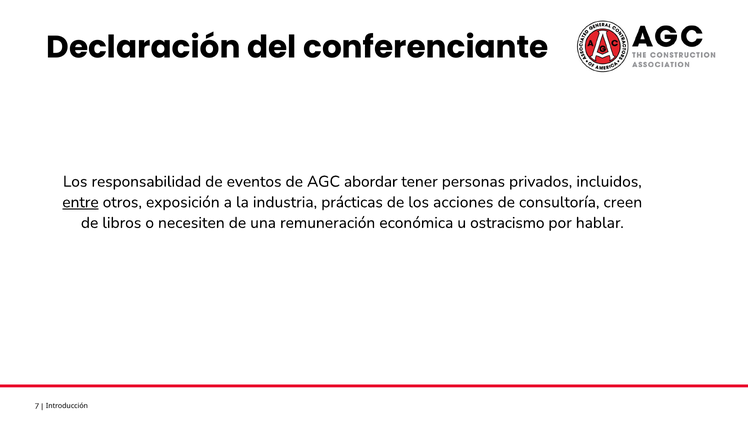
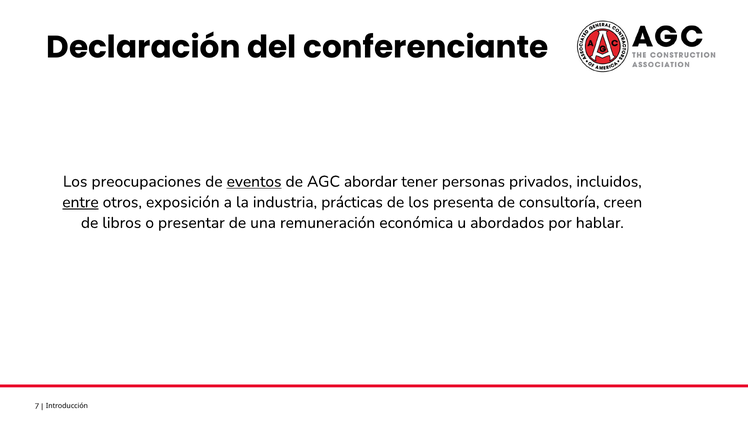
responsabilidad: responsabilidad -> preocupaciones (146, 181)
eventos underline: none -> present (254, 181)
acciones: acciones -> presenta (463, 202)
necesiten: necesiten -> presentar (191, 223)
ostracismo: ostracismo -> abordados (507, 223)
